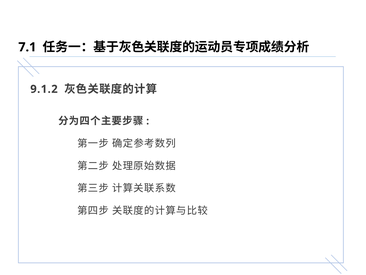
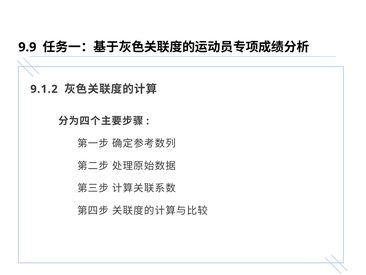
7.1: 7.1 -> 9.9 (27, 47)
